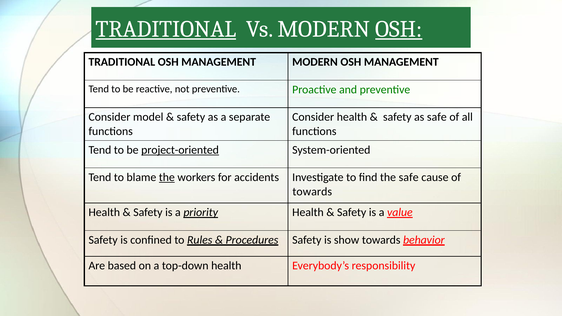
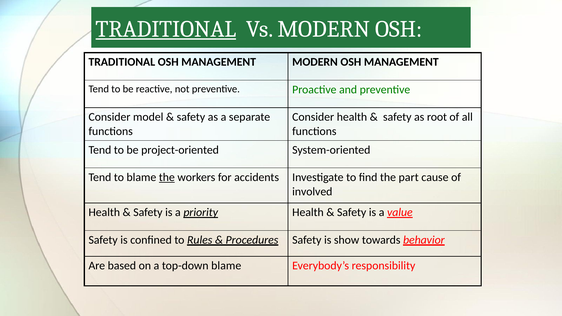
OSH underline: present -> none (399, 29)
as safe: safe -> root (437, 117)
project-oriented underline: present -> none (180, 150)
the safe: safe -> part (409, 177)
towards: towards -> involved (312, 192)
top-down health: health -> blame (226, 266)
